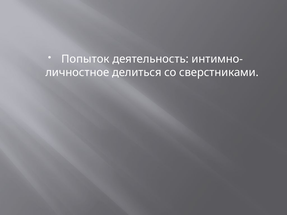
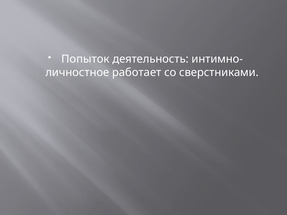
делиться: делиться -> работает (137, 73)
